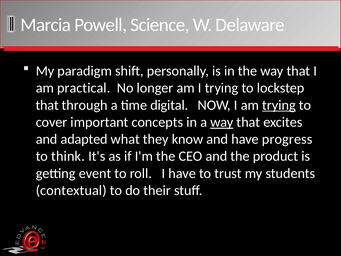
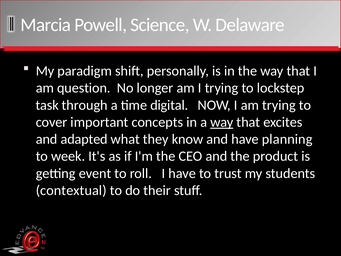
practical: practical -> question (84, 88)
that: that -> task (47, 105)
trying underline: present -> none (279, 105)
progress: progress -> planning (287, 139)
think: think -> week (68, 156)
